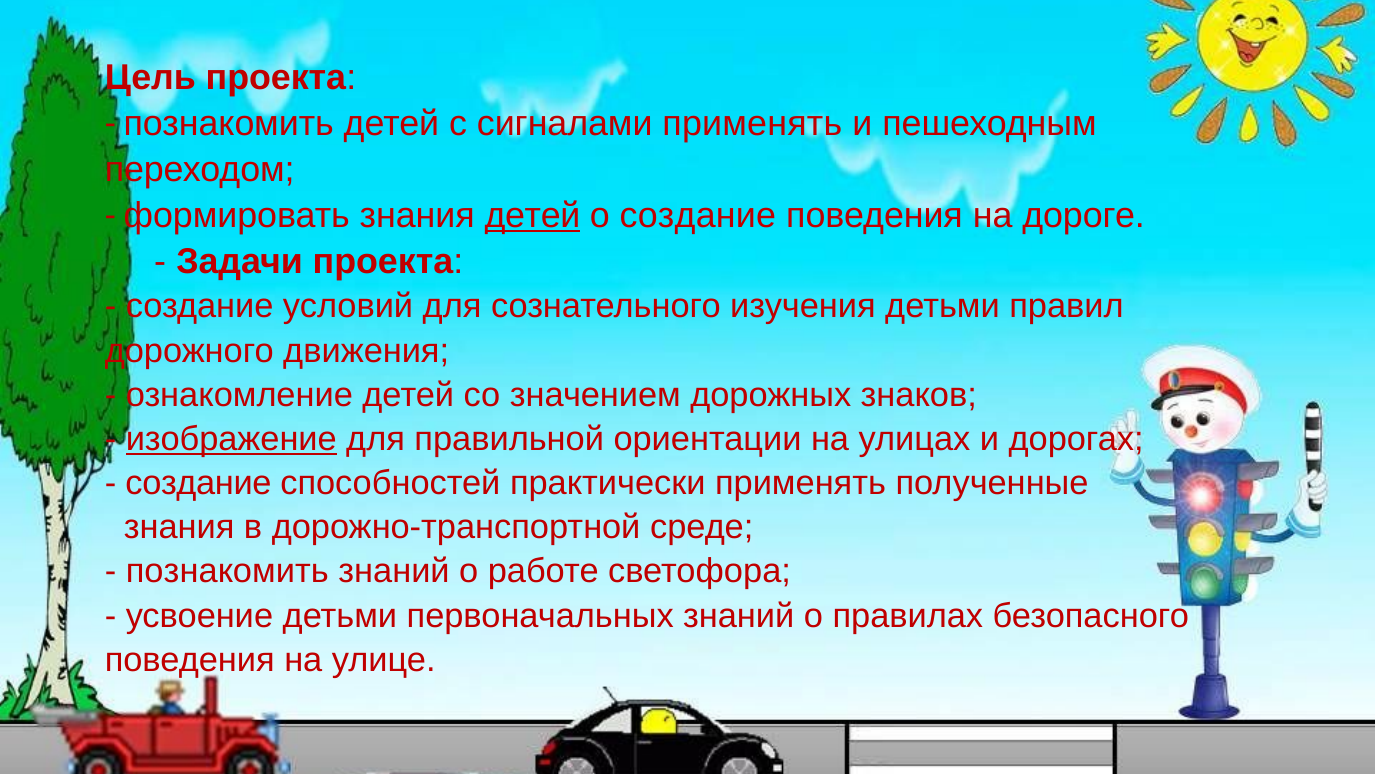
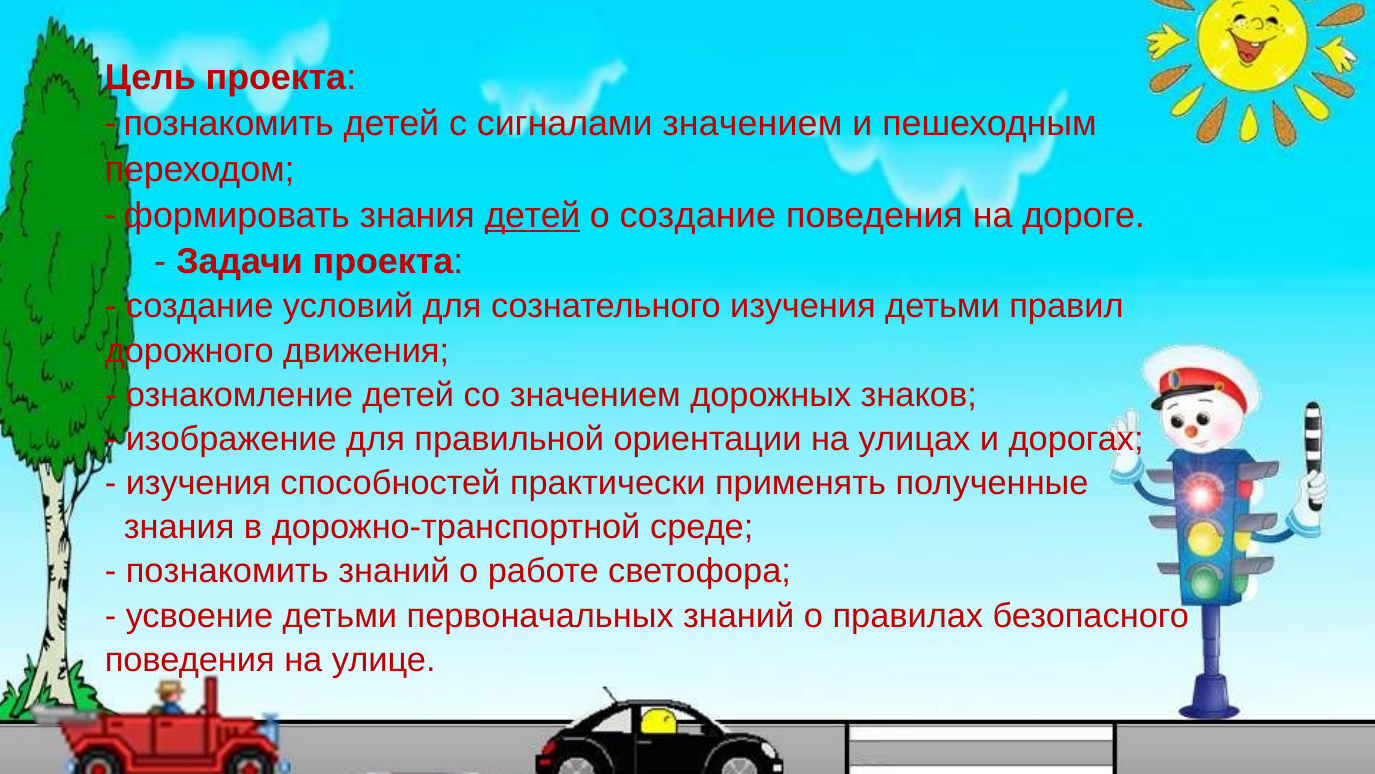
сигналами применять: применять -> значением (752, 124)
изображение underline: present -> none (231, 439)
создание: создание -> изучения (198, 483)
